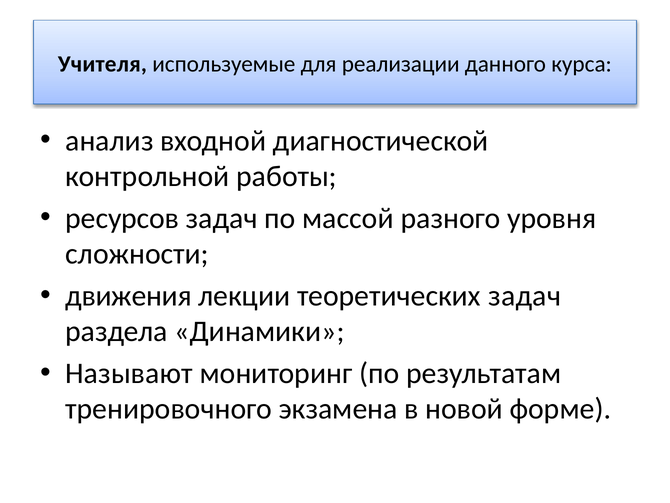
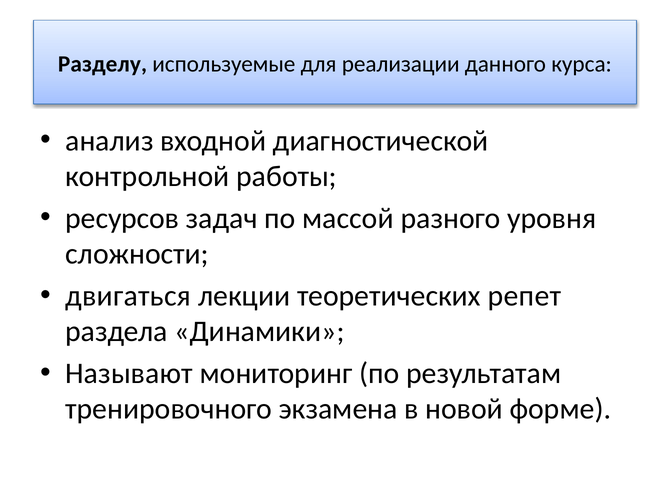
Учителя: Учителя -> Разделу (102, 64)
движения: движения -> двигаться (128, 295)
теоретических задач: задач -> репет (525, 295)
